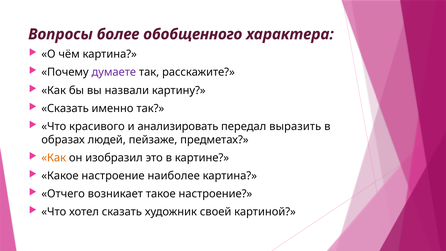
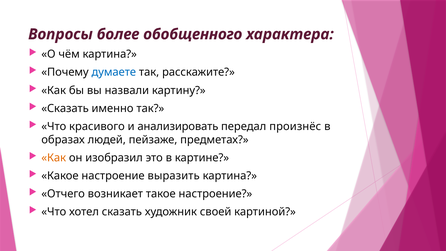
думаете colour: purple -> blue (114, 72)
выразить: выразить -> произнёс (295, 126)
наиболее: наиболее -> выразить (174, 176)
